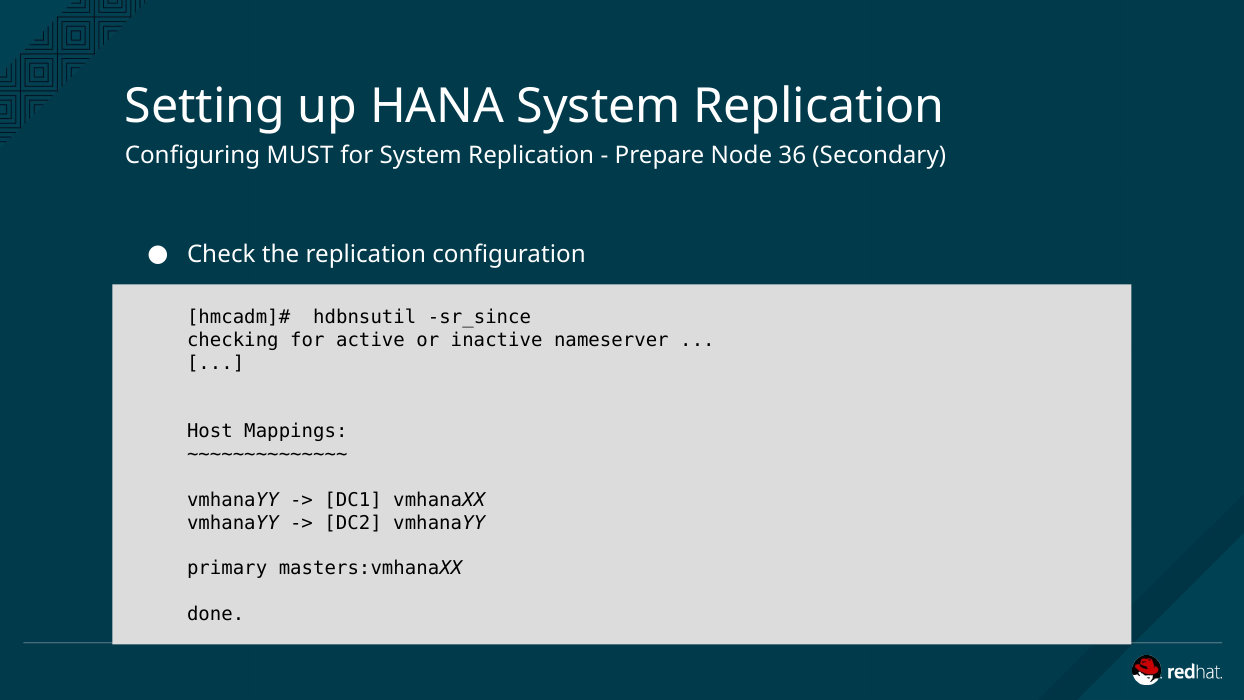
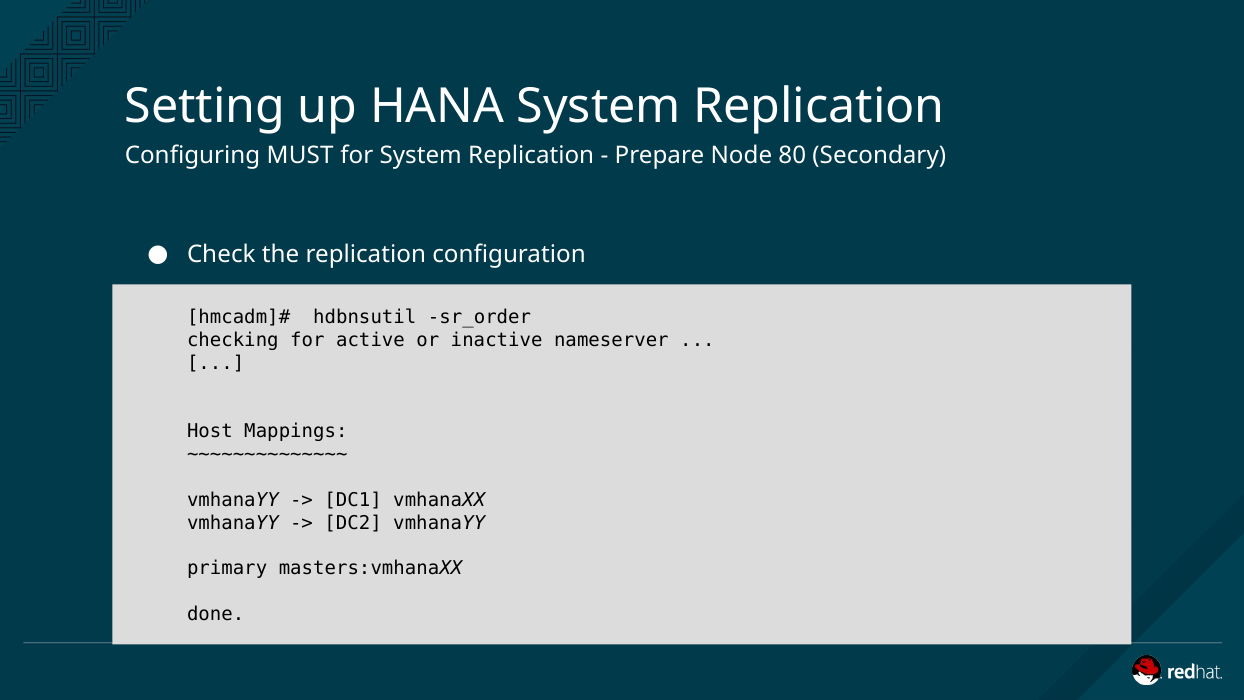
36: 36 -> 80 (792, 155)
sr_since: sr_since -> sr_order (480, 317)
